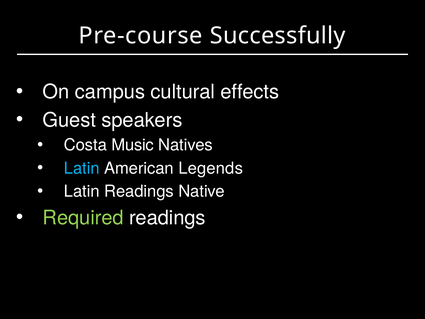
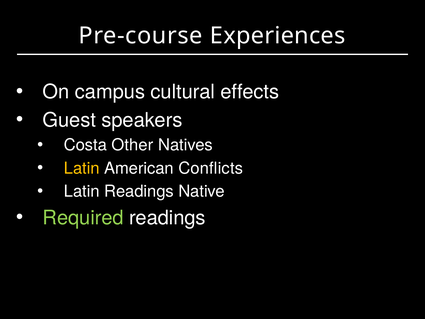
Successfully: Successfully -> Experiences (278, 36)
Music: Music -> Other (132, 145)
Latin colour: light blue -> yellow (82, 168)
Legends: Legends -> Conflicts (211, 168)
